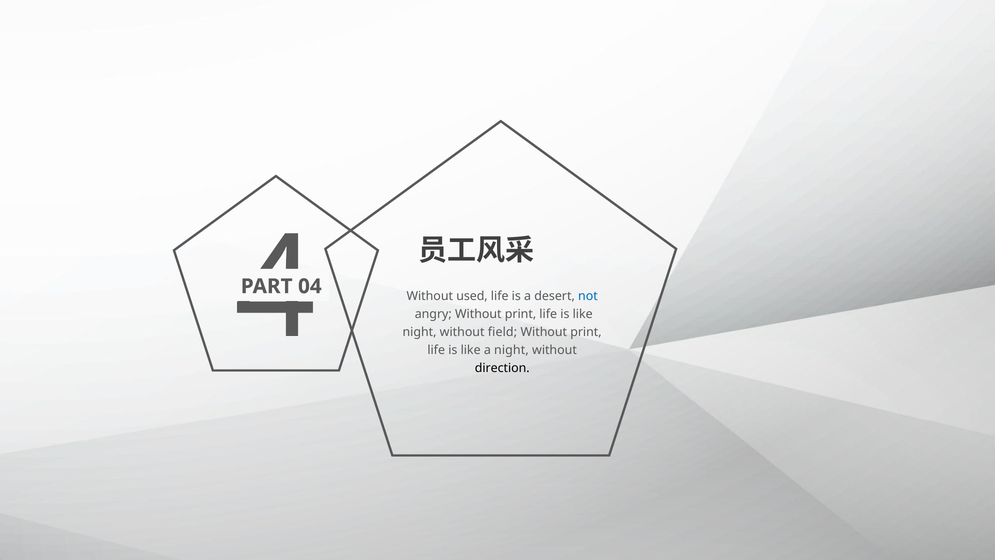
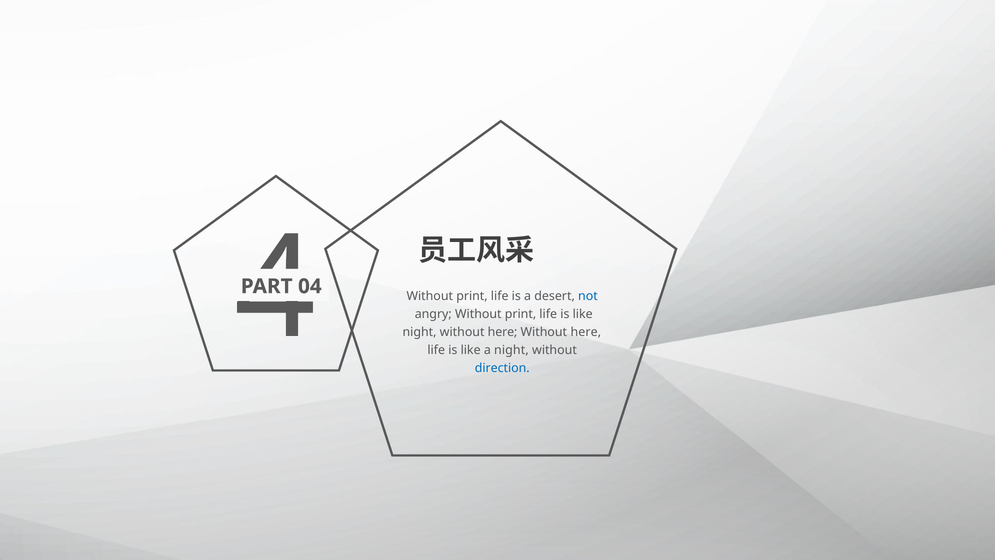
used: used -> print (472, 296)
night without field: field -> here (503, 332)
print: print -> here (586, 332)
direction colour: black -> blue (502, 368)
